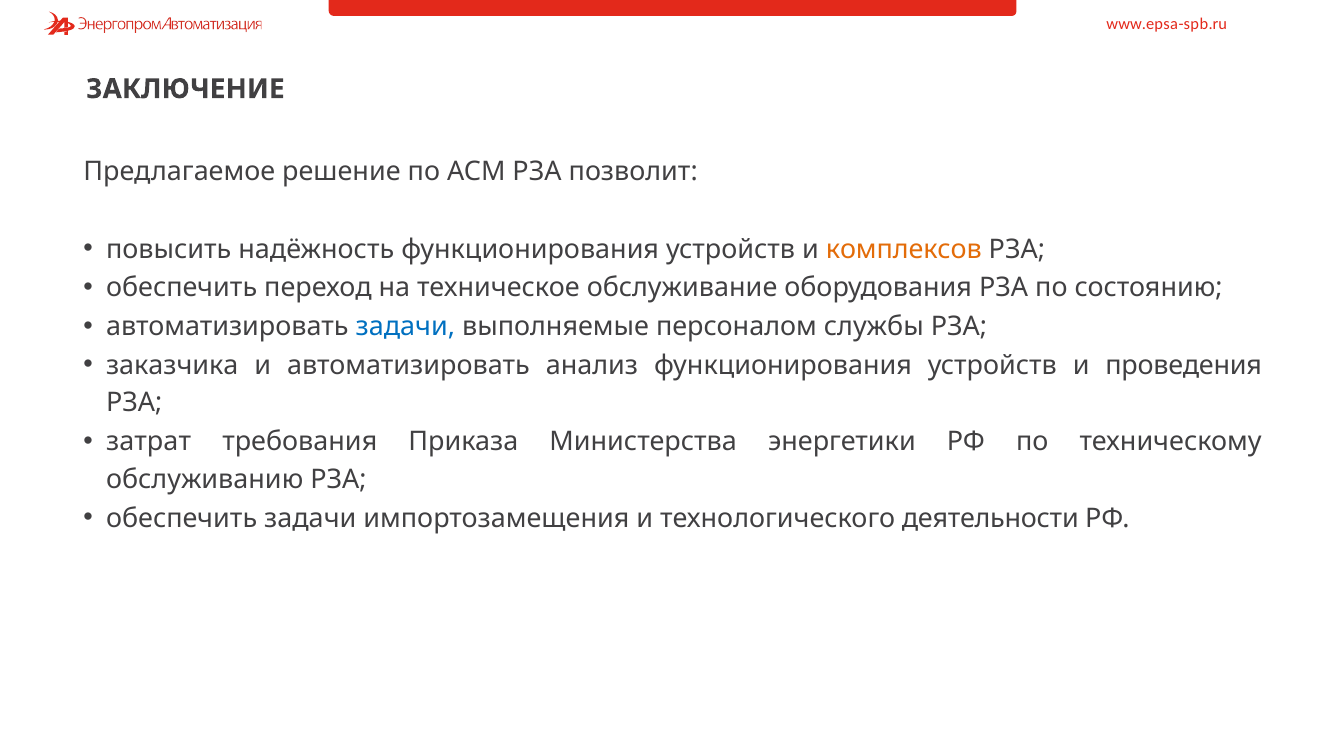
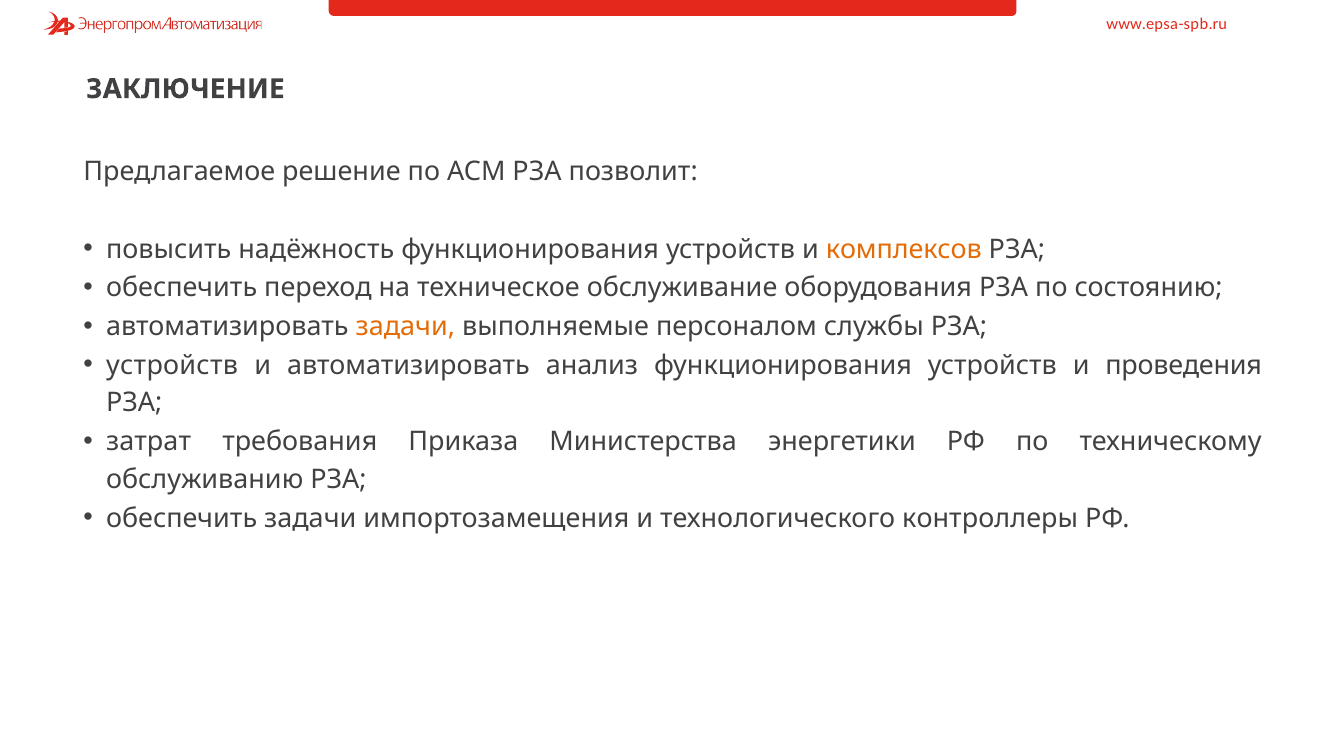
задачи colour: blue -> orange (405, 327)
заказчика: заказчика -> устройств (172, 365)
деятельности: деятельности -> контроллеры (990, 518)
